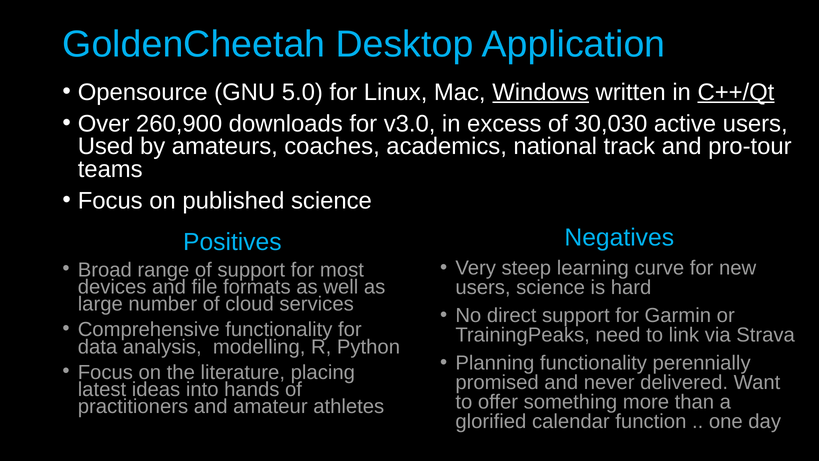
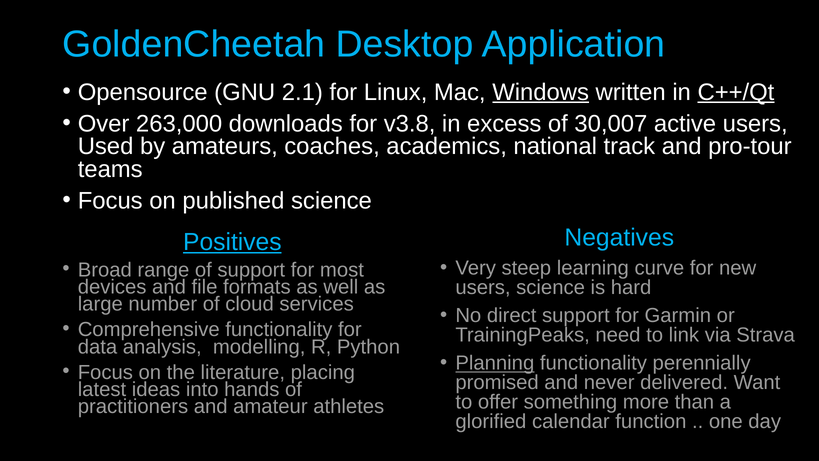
5.0: 5.0 -> 2.1 (302, 92)
260,900: 260,900 -> 263,000 (179, 124)
v3.0: v3.0 -> v3.8 (410, 124)
30,030: 30,030 -> 30,007 (611, 124)
Positives underline: none -> present (232, 242)
Planning underline: none -> present (495, 363)
